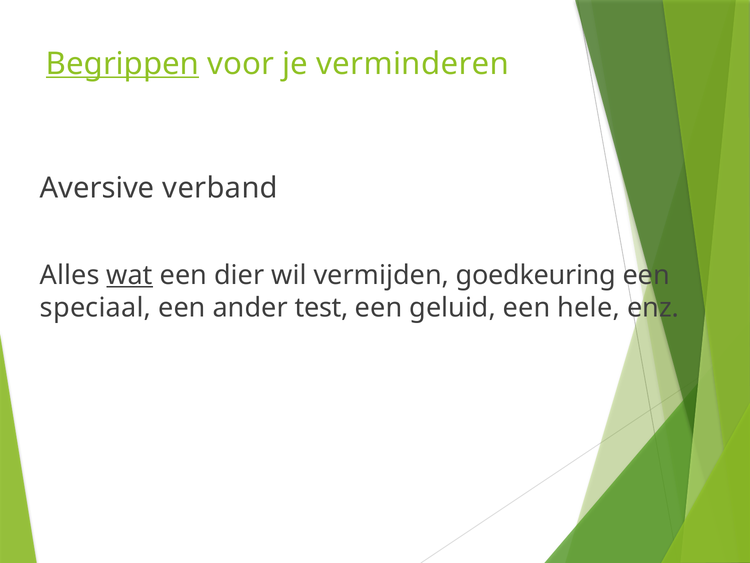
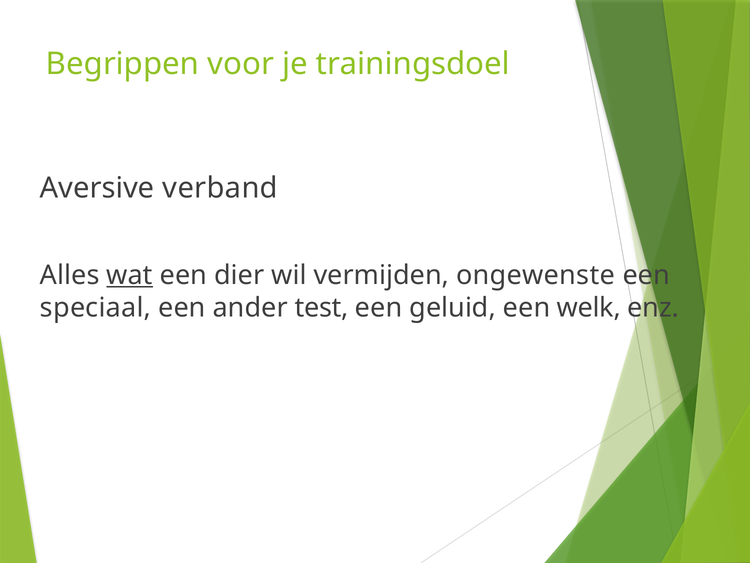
Begrippen underline: present -> none (123, 64)
verminderen: verminderen -> trainingsdoel (413, 64)
goedkeuring: goedkeuring -> ongewenste (536, 275)
hele: hele -> welk (589, 307)
